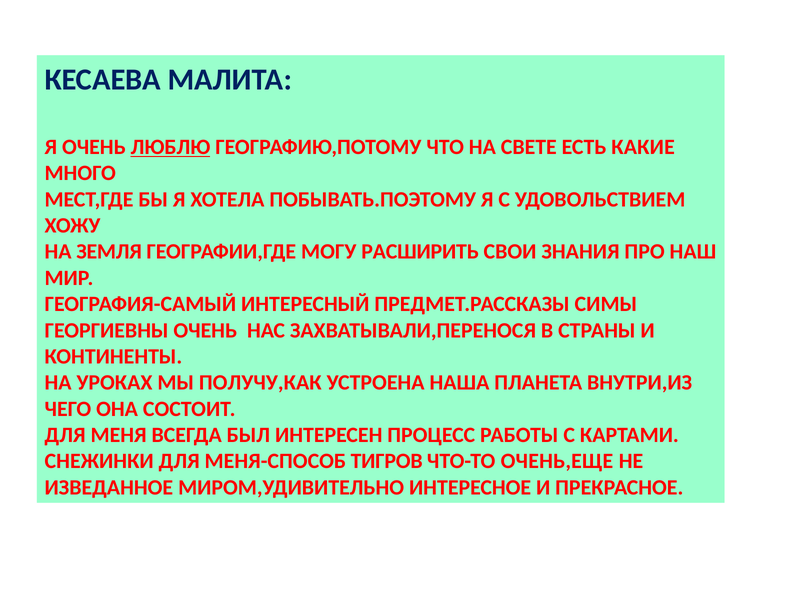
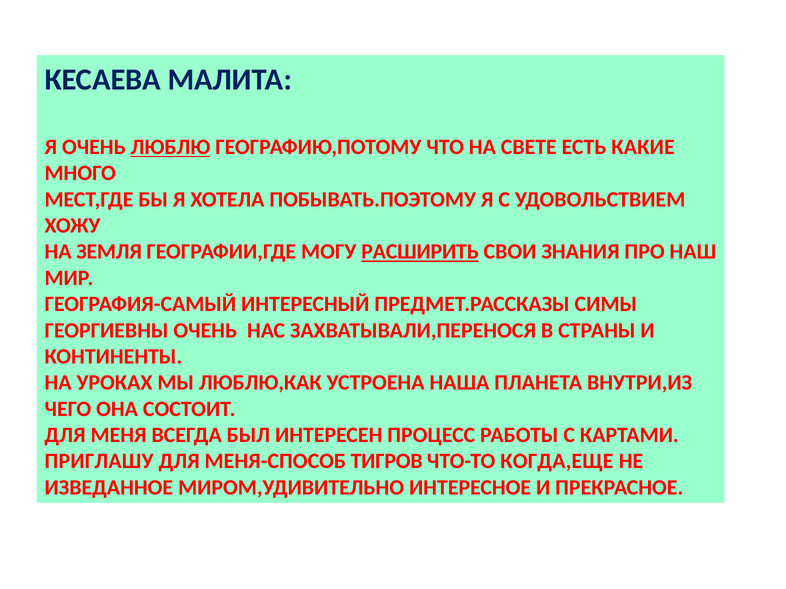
РАСШИРИТЬ underline: none -> present (420, 252)
ПОЛУЧУ,КАК: ПОЛУЧУ,КАК -> ЛЮБЛЮ,КАК (260, 383)
СНЕЖИНКИ: СНЕЖИНКИ -> ПРИГЛАШУ (99, 462)
ОЧЕНЬ,ЕЩЕ: ОЧЕНЬ,ЕЩЕ -> КОГДА,ЕЩЕ (557, 462)
